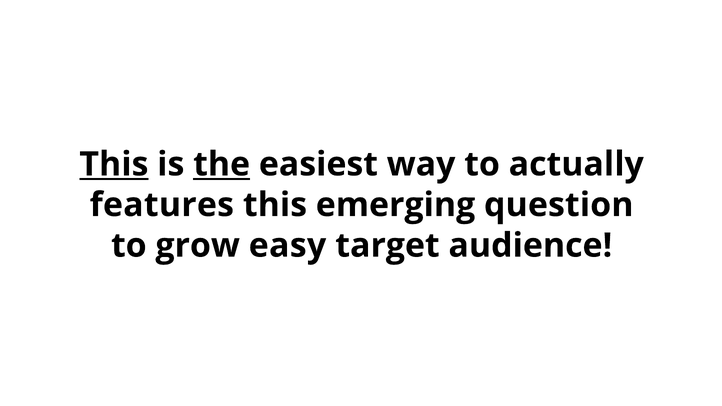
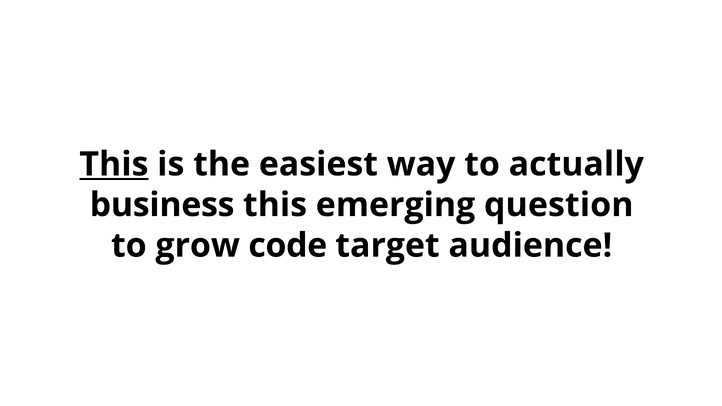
the underline: present -> none (222, 164)
features: features -> business (162, 205)
easy: easy -> code (288, 246)
